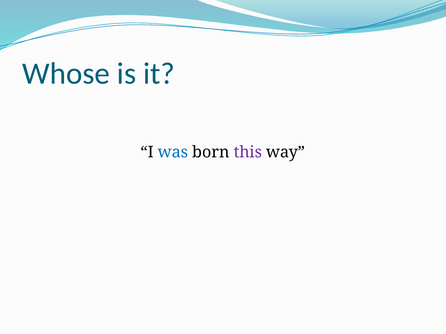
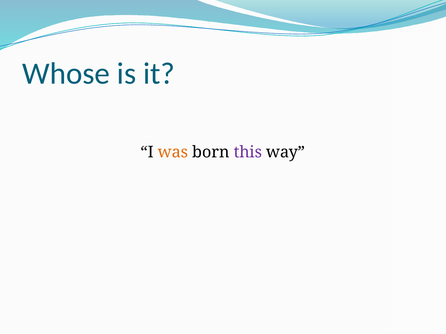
was colour: blue -> orange (173, 152)
